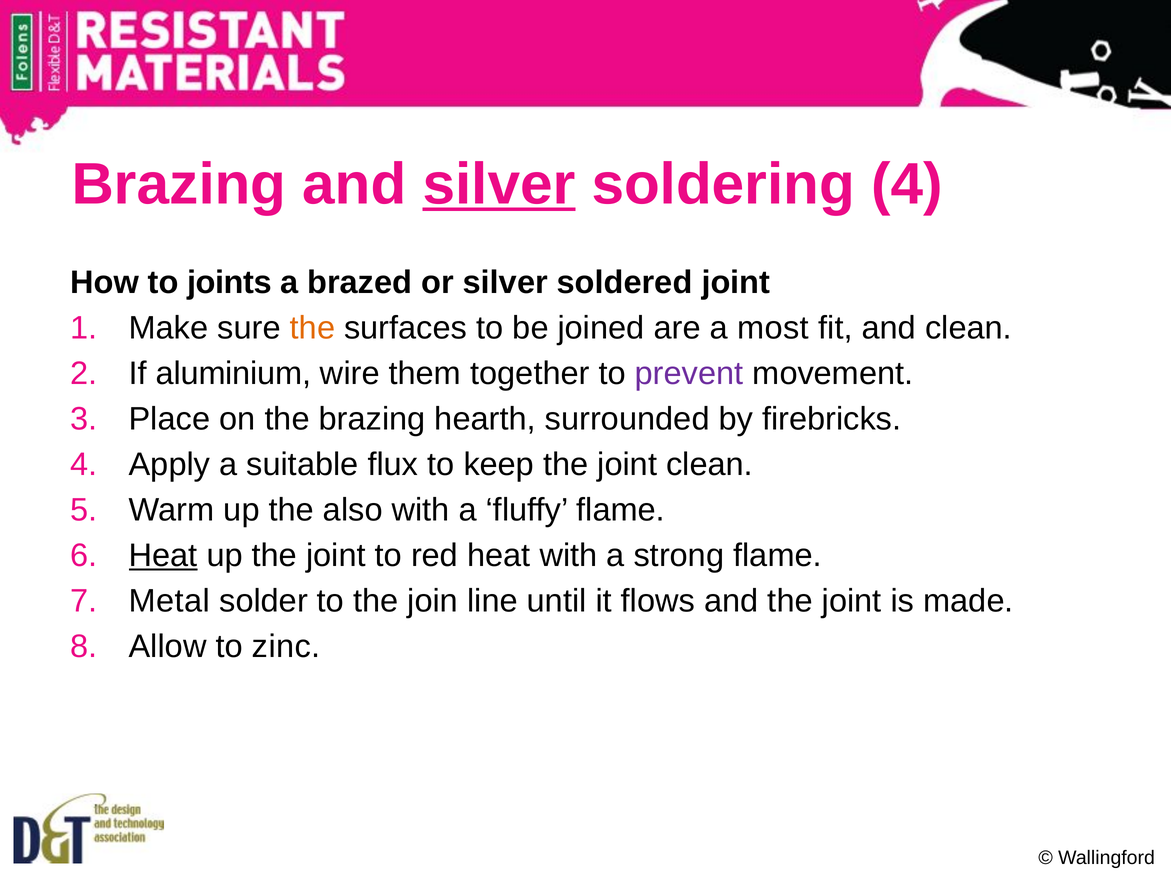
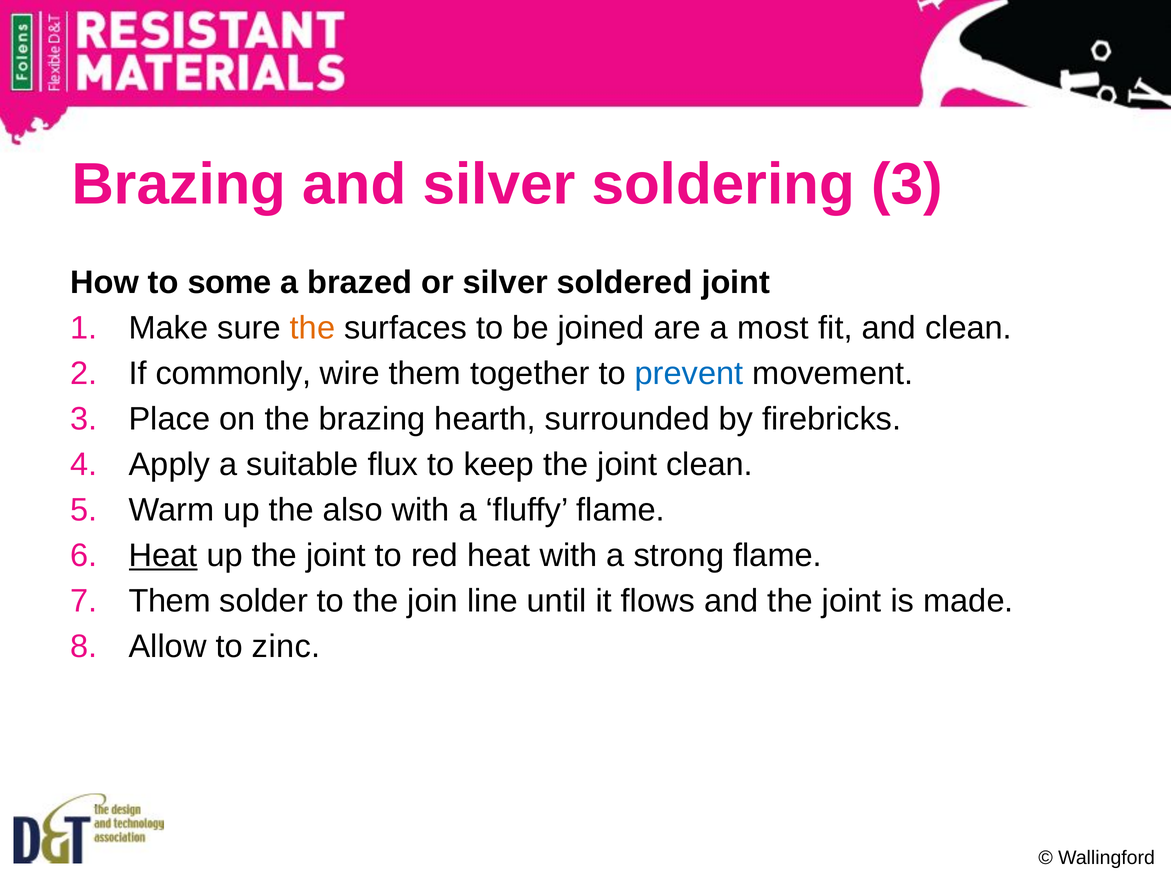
silver underline: present -> none (499, 184)
soldering 4: 4 -> 3 (907, 184)
joints: joints -> some (230, 282)
aluminium: aluminium -> commonly (233, 373)
prevent colour: purple -> blue (689, 373)
Metal: Metal -> Them (170, 601)
